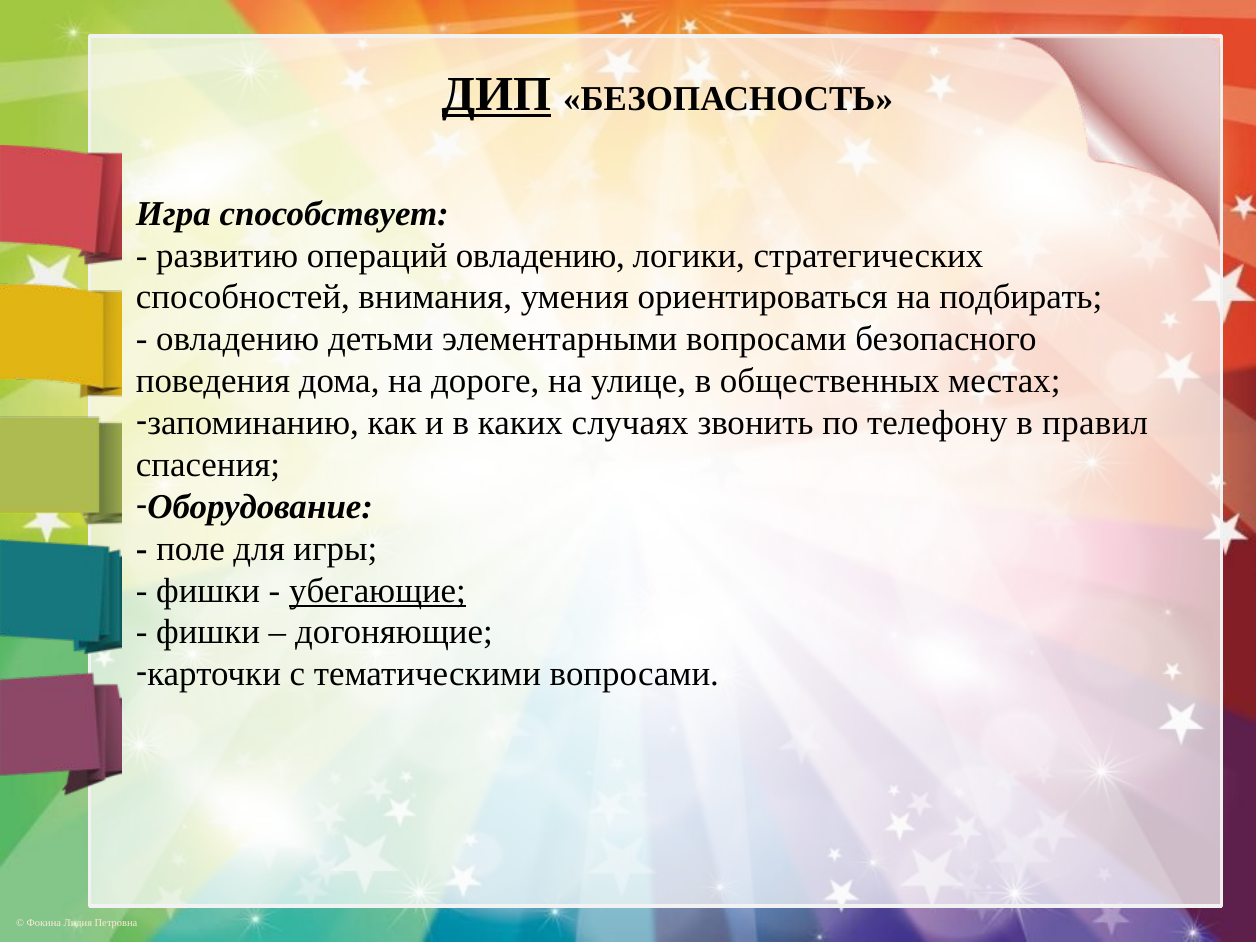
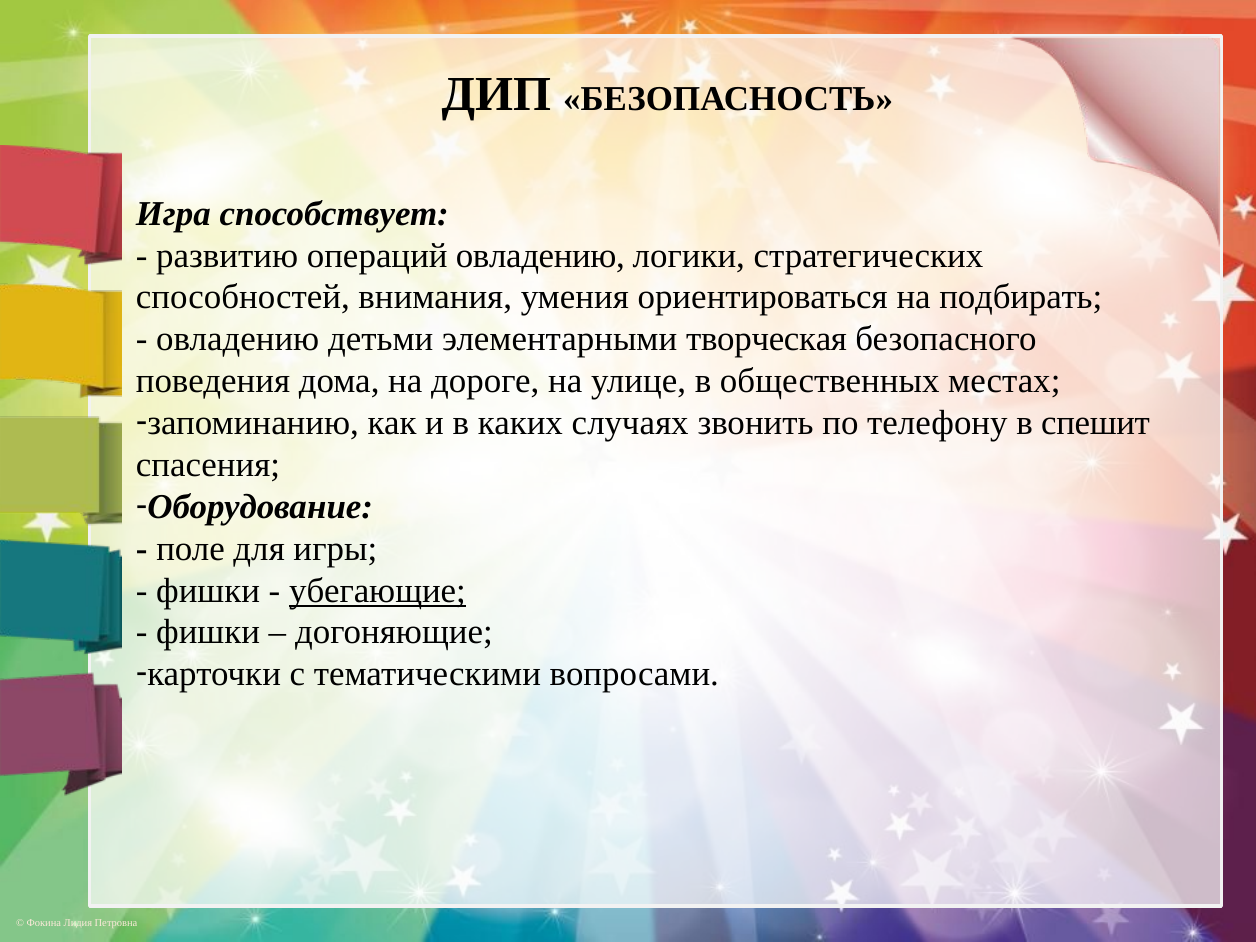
ДИП underline: present -> none (496, 94)
элементарными вопросами: вопросами -> творческая (767, 339)
правил: правил -> спешит (1096, 423)
